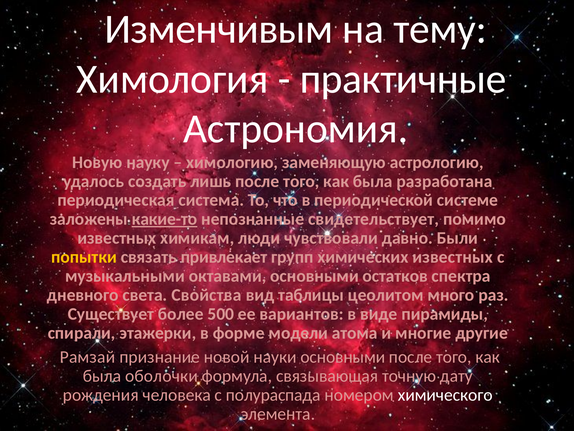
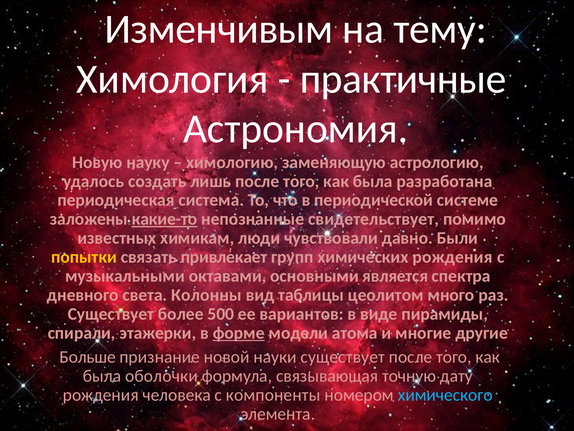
химических известных: известных -> рождения (453, 257)
остатков: остатков -> является (395, 276)
Свойства: Свойства -> Колонны (206, 295)
форме underline: none -> present (239, 333)
Рамзай: Рамзай -> Больше (88, 357)
науки основными: основными -> существует (343, 357)
полураспада: полураспада -> компоненты (273, 395)
химического colour: white -> light blue (445, 395)
